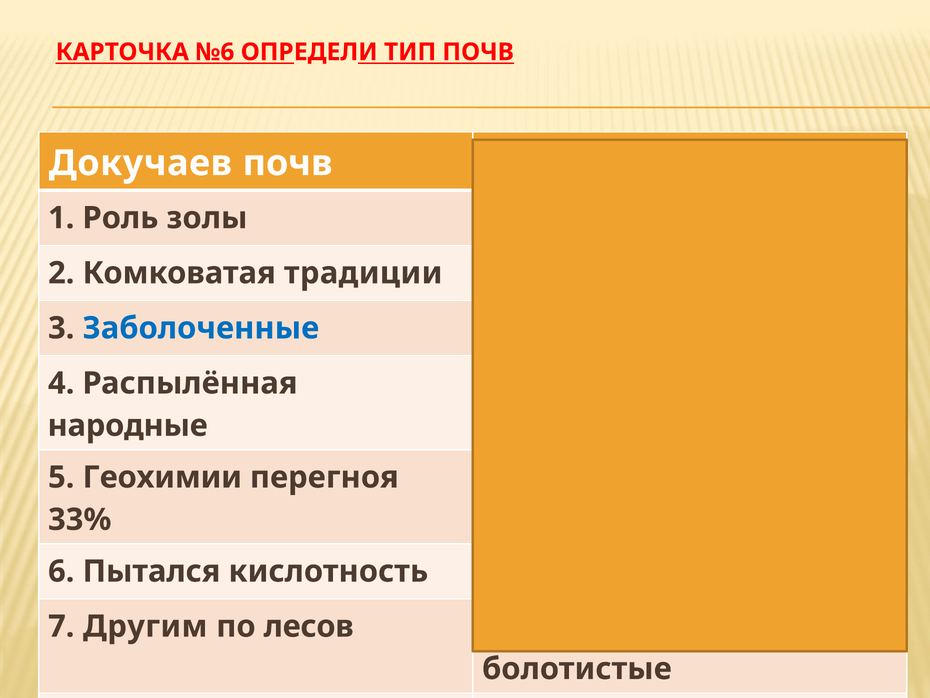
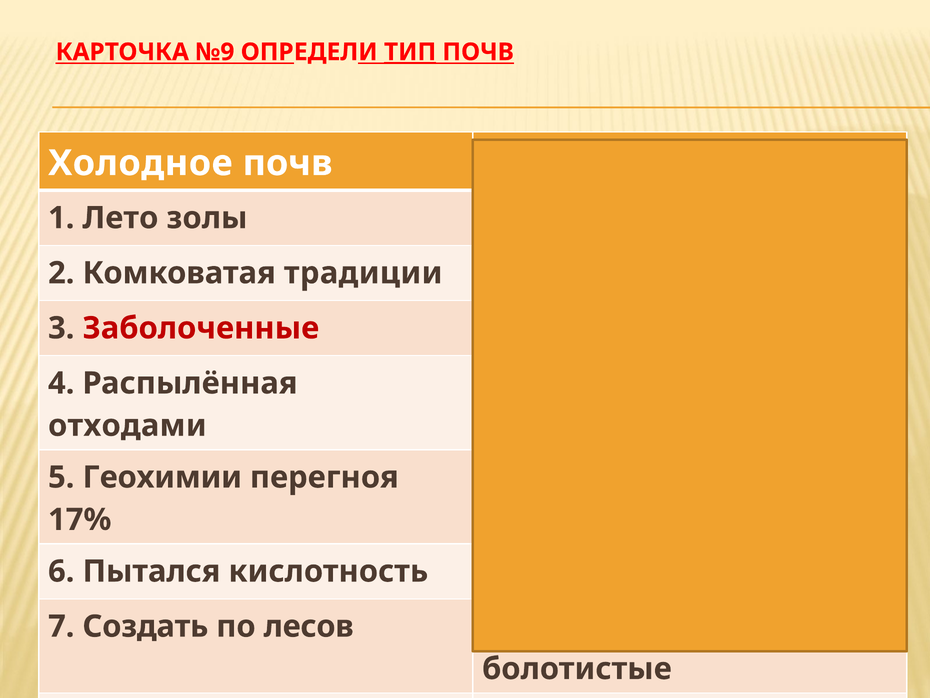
№6: №6 -> №9 (215, 52)
ТИП underline: none -> present (410, 52)
Докучаев: Докучаев -> Холодное (140, 163)
Роль: Роль -> Лето (120, 218)
Заболоченные colour: blue -> red (201, 328)
народные: народные -> отходами (127, 425)
33%: 33% -> 17% (80, 519)
Другим: Другим -> Создать (145, 626)
